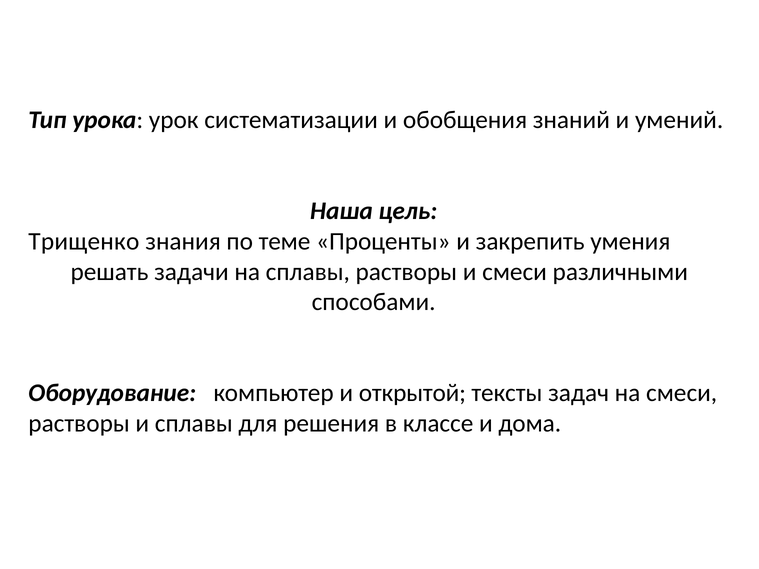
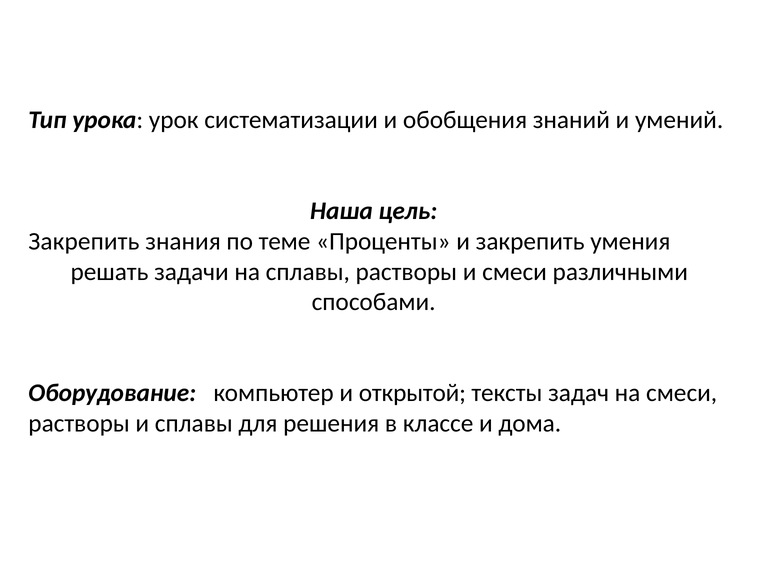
Трищенко: Трищенко -> Закрепить (84, 241)
